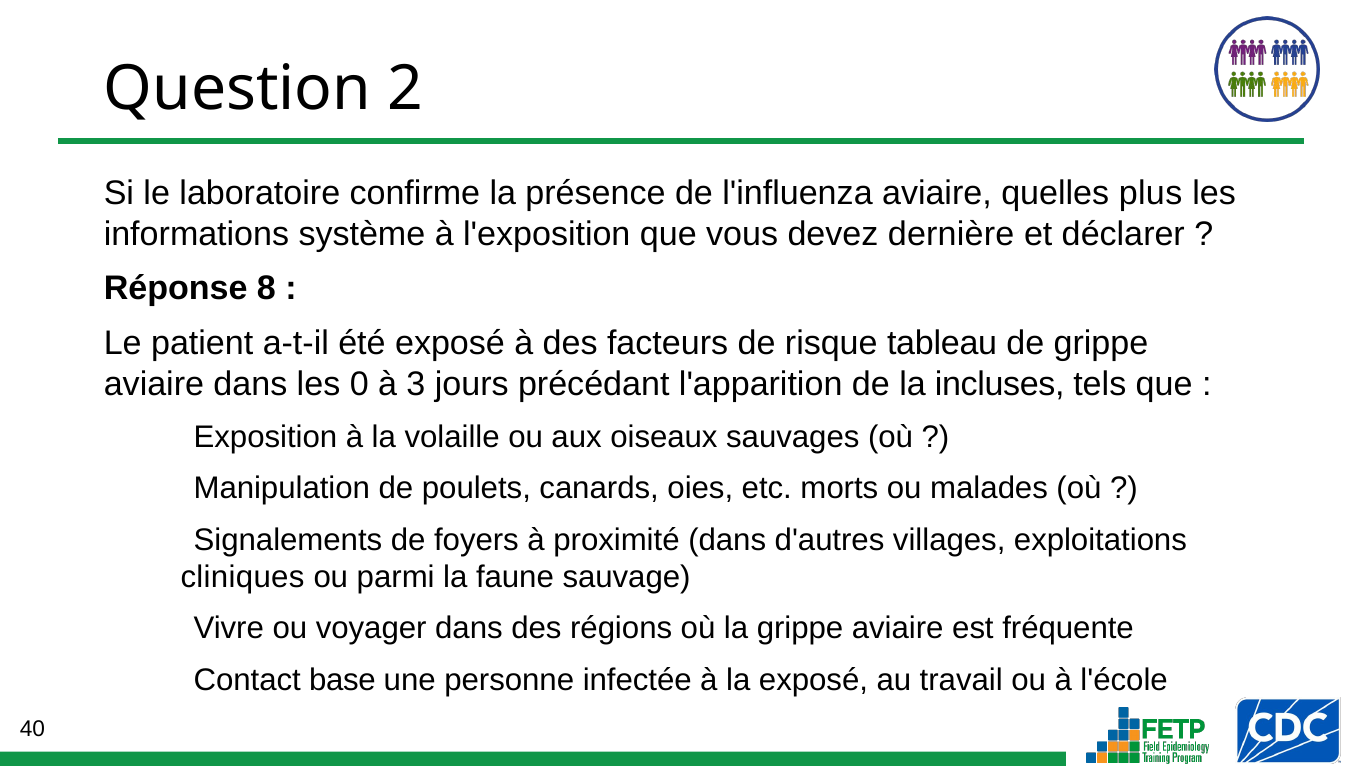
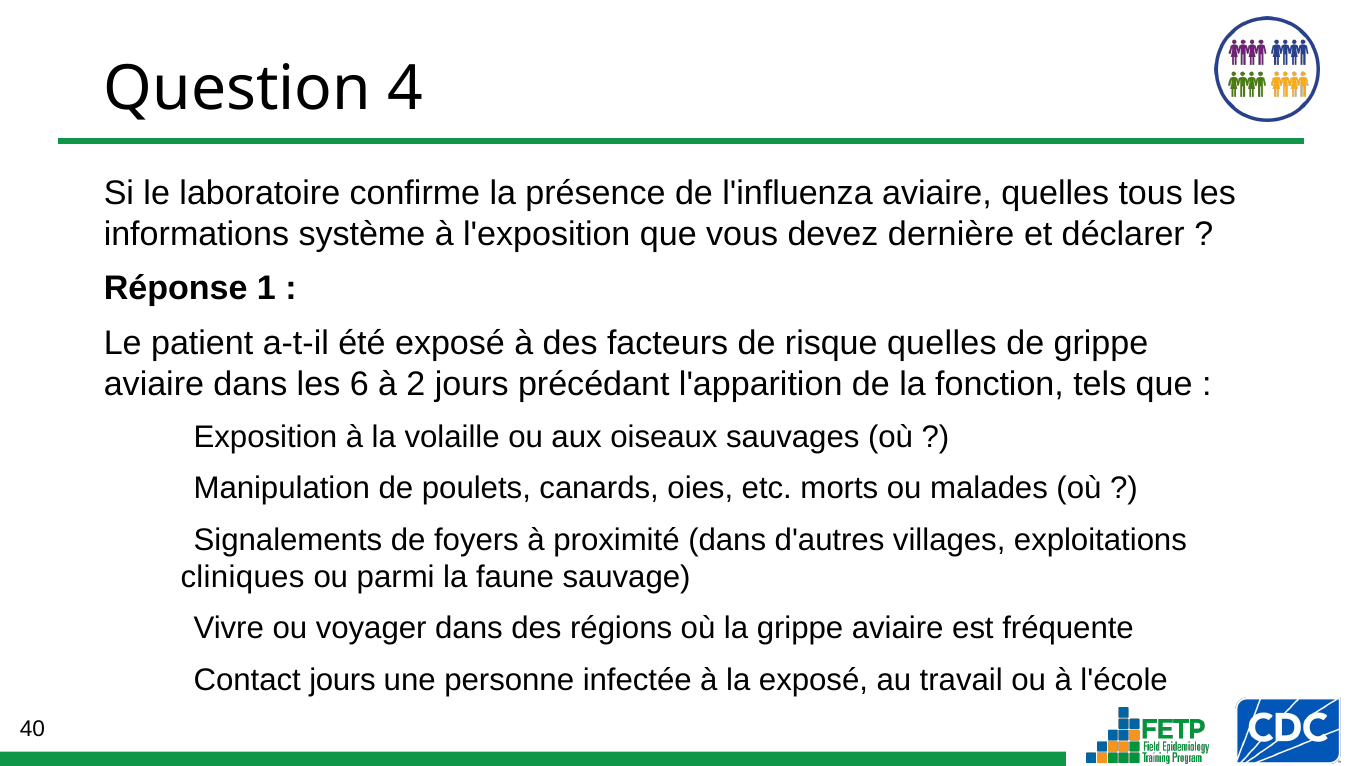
2: 2 -> 4 (405, 88)
plus: plus -> tous (1151, 193)
8: 8 -> 1 (266, 289)
risque tableau: tableau -> quelles (942, 344)
0: 0 -> 6 (359, 384)
3: 3 -> 2 (416, 384)
incluses: incluses -> fonction (1000, 384)
base: base -> jours (342, 680)
